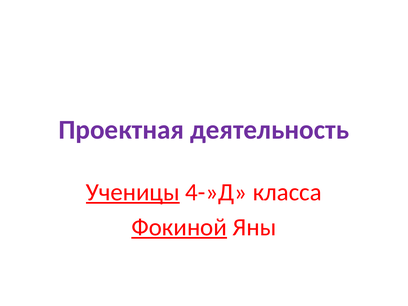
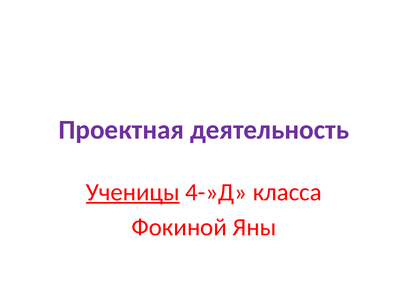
Фокиной underline: present -> none (179, 227)
